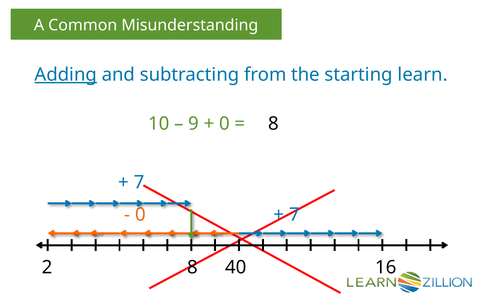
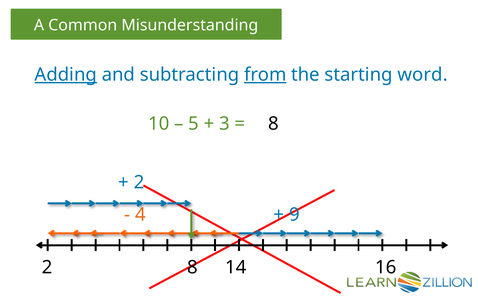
from underline: none -> present (265, 75)
learn: learn -> word (423, 75)
9: 9 -> 5 (194, 124)
0: 0 -> 3 (224, 124)
7: 7 -> 2 (139, 182)
0: 0 -> 4 (140, 215)
7: 7 -> 9 (294, 215)
40: 40 -> 14 (236, 267)
